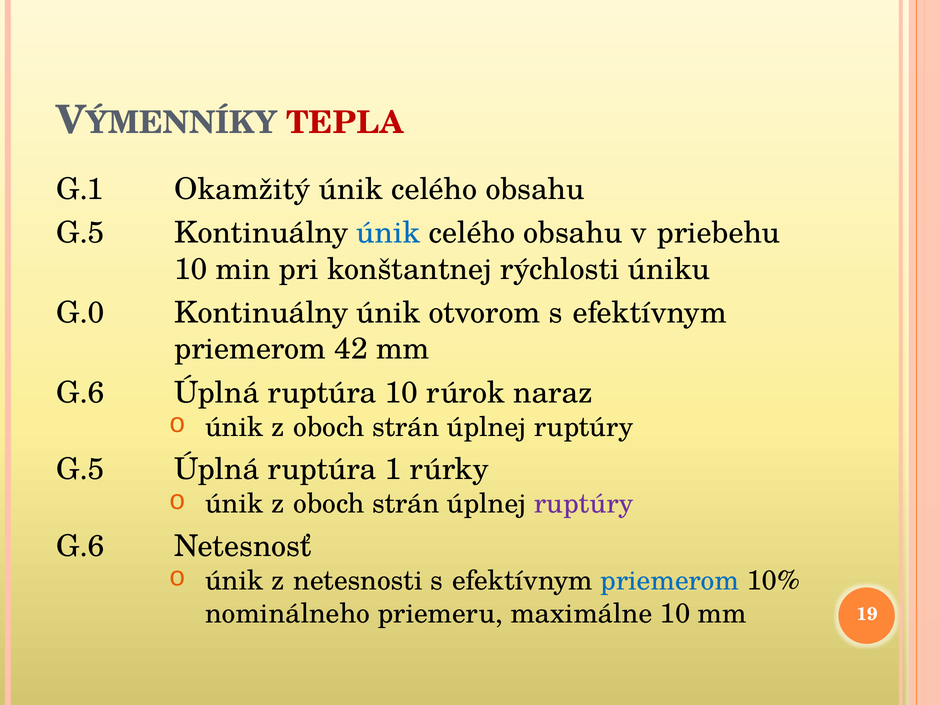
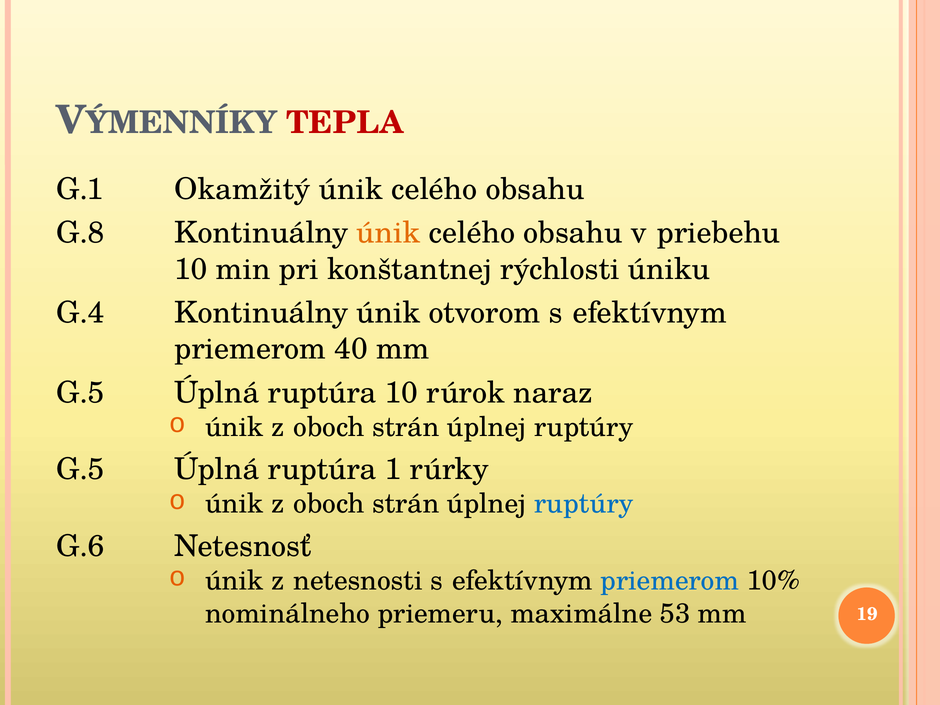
G.5: G.5 -> G.8 (80, 233)
únik colour: blue -> orange (388, 233)
G.0: G.0 -> G.4 (80, 313)
42: 42 -> 40 (351, 349)
G.6: G.6 -> G.5 (80, 393)
ruptúry colour: purple -> blue (584, 504)
maximálne 10: 10 -> 53 (675, 613)
